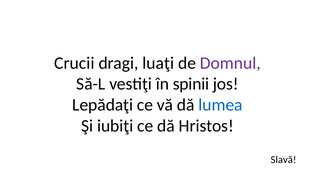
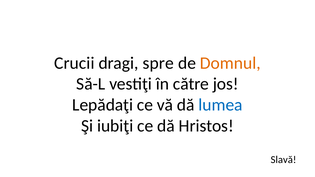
luaţi: luaţi -> spre (158, 63)
Domnul colour: purple -> orange (230, 63)
spinii: spinii -> către (191, 84)
